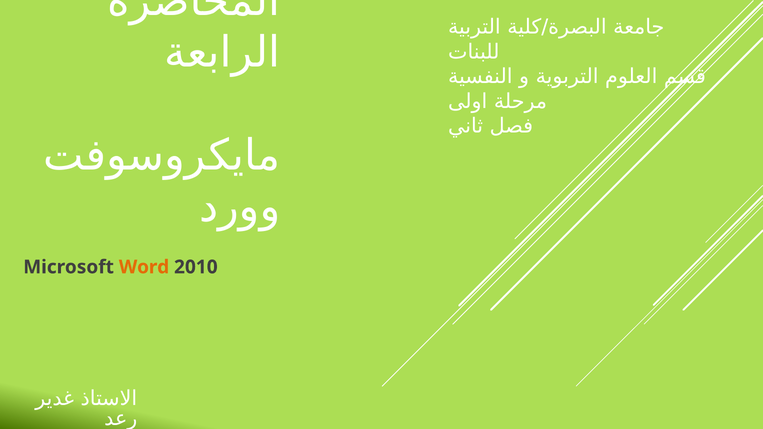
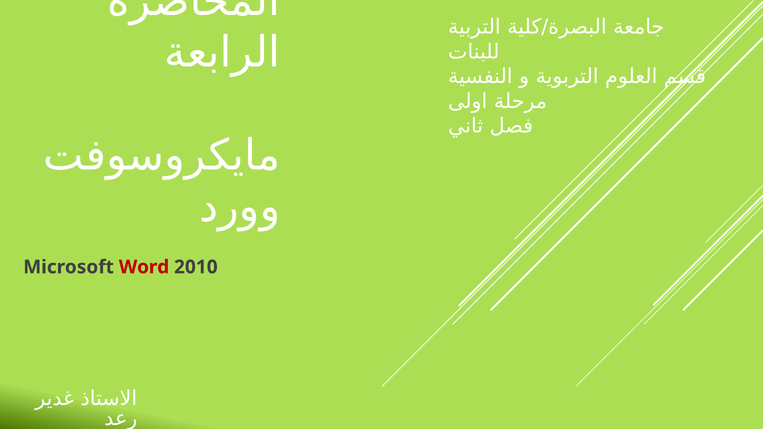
Word colour: orange -> red (144, 267)
